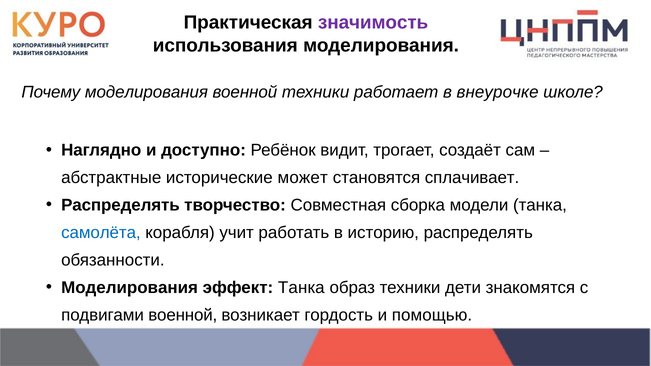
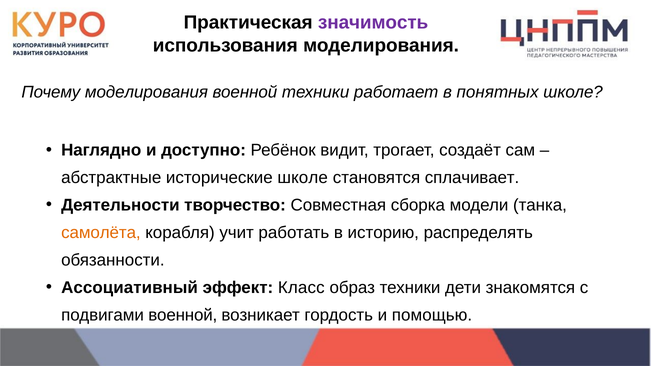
внеурочке: внеурочке -> понятных (498, 92)
исторические может: может -> школе (303, 178)
Распределять: Распределять -> Деятельности (120, 205)
самолёта colour: blue -> orange (101, 233)
Моделирования: Моделирования -> Ассоциативный (130, 288)
эффект Танка: Танка -> Класс (301, 288)
